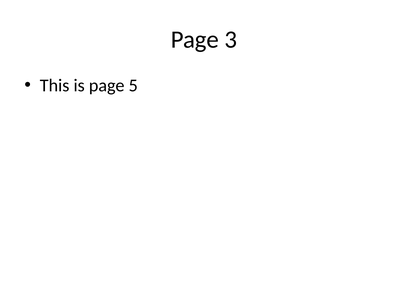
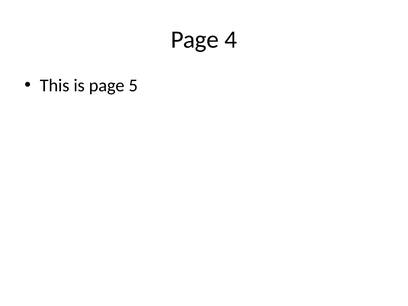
3: 3 -> 4 (231, 39)
